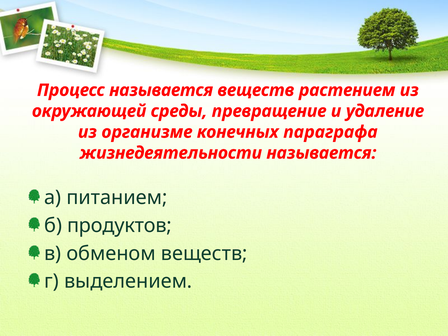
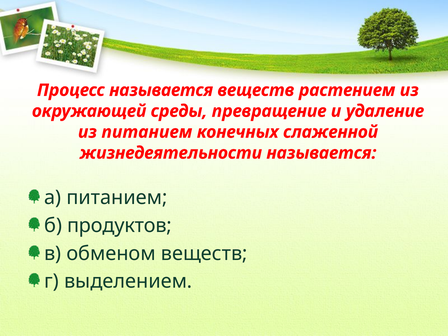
из организме: организме -> питанием (147, 132)
параграфа: параграфа -> слаженной (331, 132)
